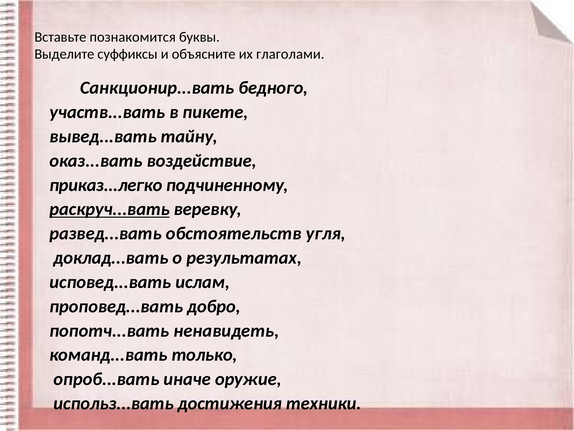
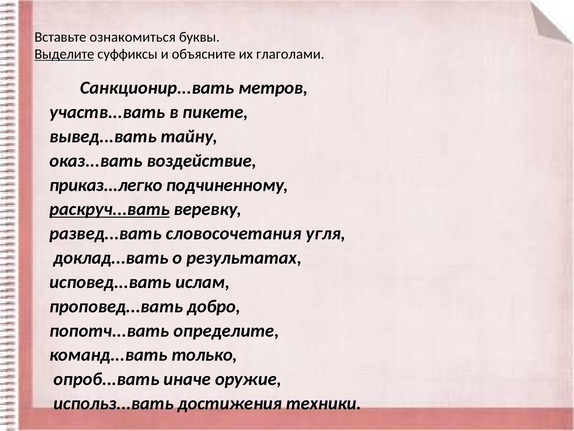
познакомится: познакомится -> ознакомиться (133, 37)
Выделите underline: none -> present (64, 54)
бедного: бедного -> метров (273, 88)
обстоятельств: обстоятельств -> словосочетания (234, 233)
ненавидеть: ненавидеть -> определите (226, 330)
